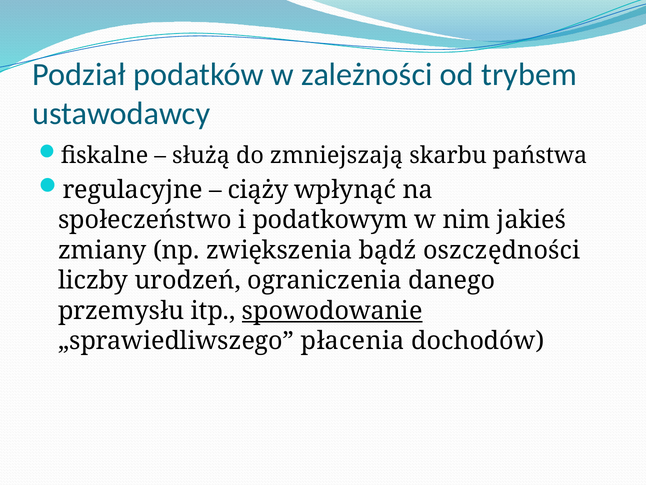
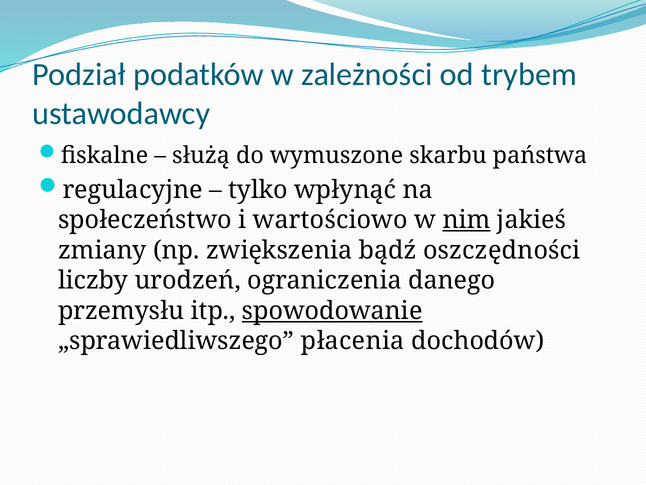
zmniejszają: zmniejszają -> wymuszone (337, 156)
ciąży: ciąży -> tylko (258, 190)
podatkowym: podatkowym -> wartościowo (330, 220)
nim underline: none -> present (466, 220)
